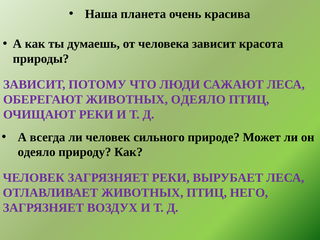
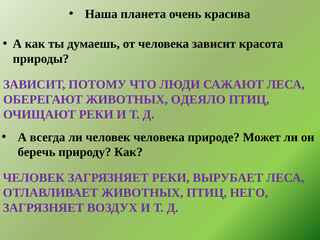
человек сильного: сильного -> человека (159, 137)
одеяло: одеяло -> беречь (37, 152)
